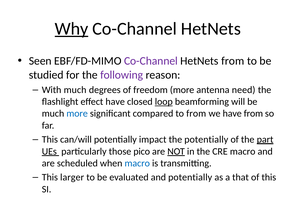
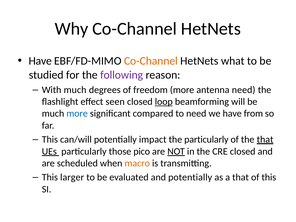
Why underline: present -> none (72, 29)
Seen: Seen -> Have (40, 61)
Co-Channel colour: purple -> orange (151, 61)
HetNets from: from -> what (233, 61)
effect have: have -> seen (115, 102)
to from: from -> need (196, 114)
the potentially: potentially -> particularly (206, 140)
the part: part -> that (265, 140)
CRE macro: macro -> closed (243, 151)
macro colour: blue -> orange (137, 163)
